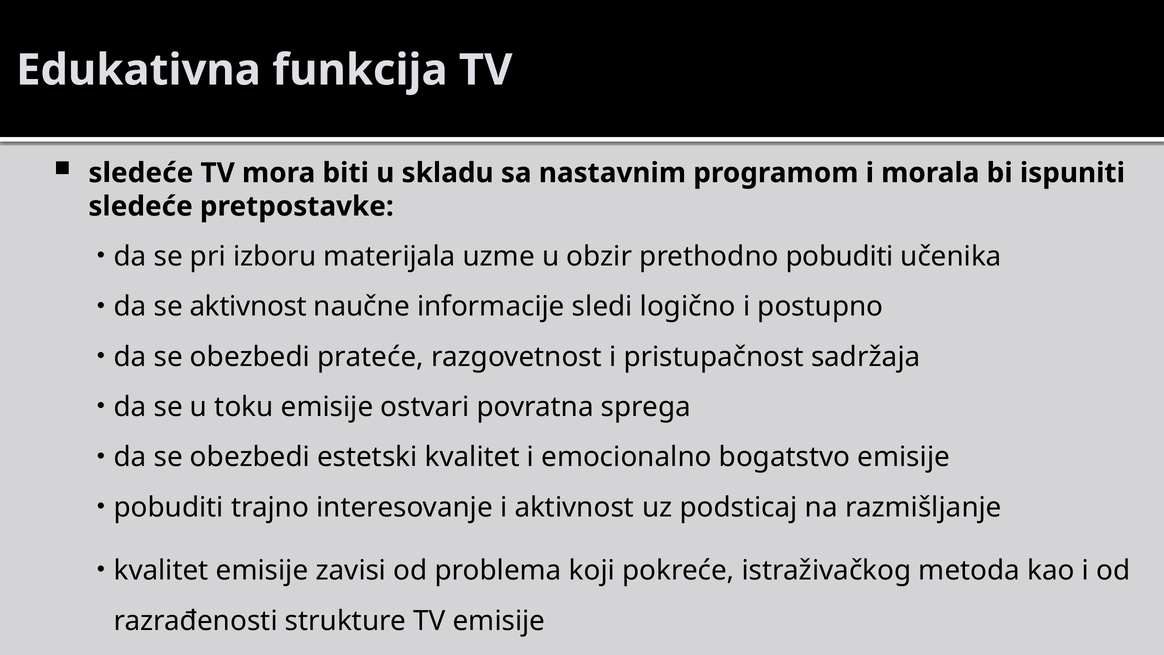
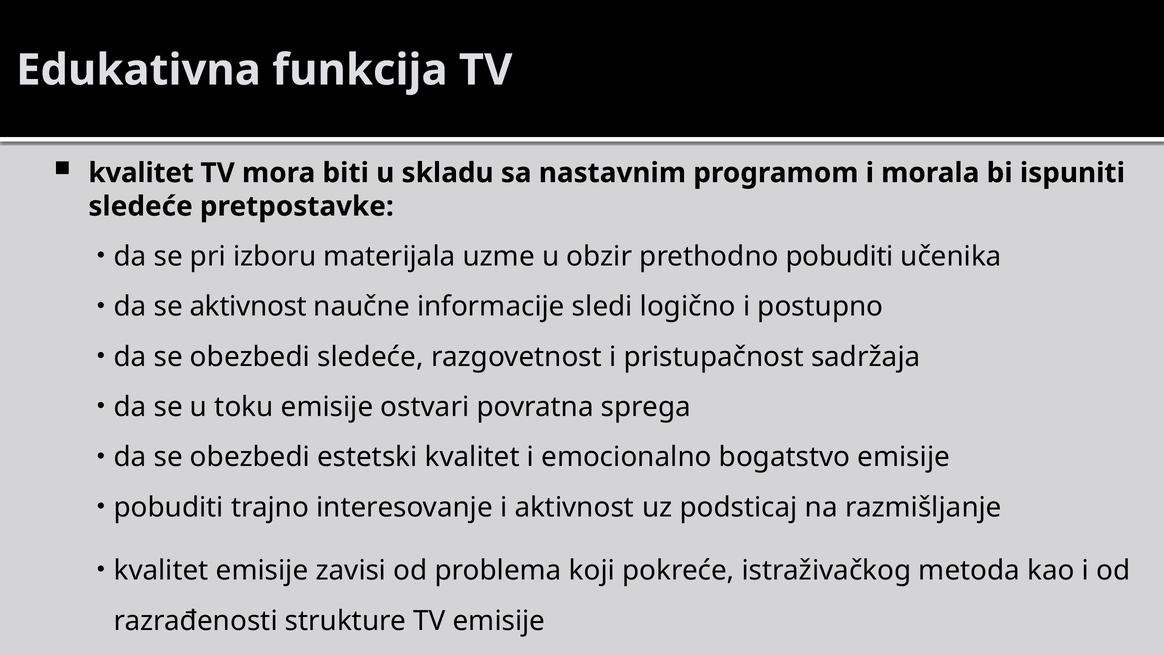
sledeće: sledeće -> kvalitet (141, 173)
obezbedi prateće: prateće -> sledeće (370, 357)
